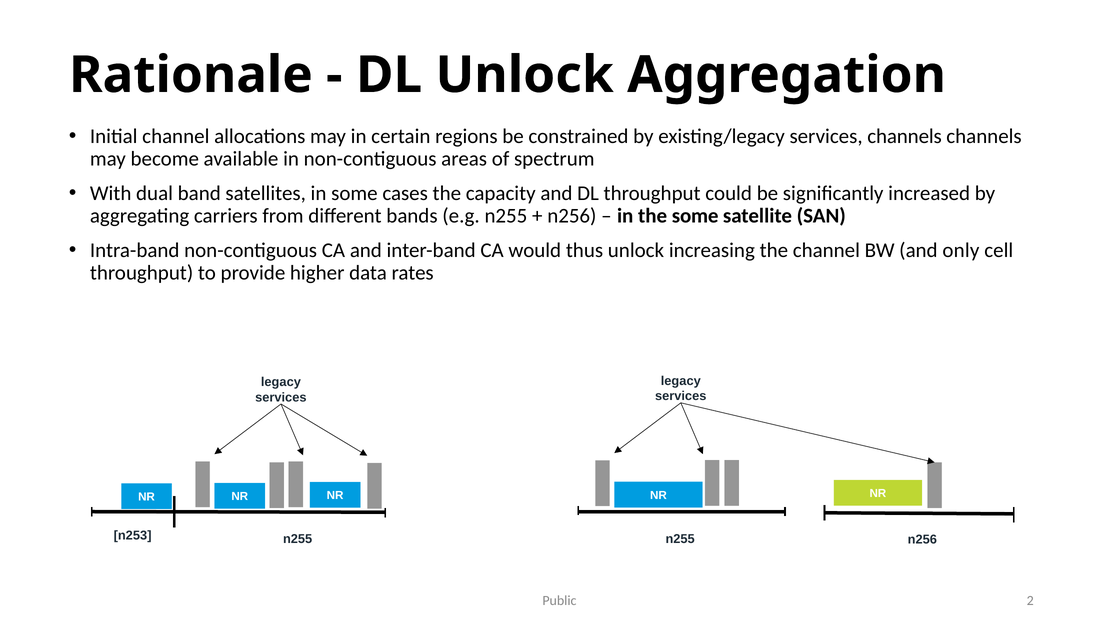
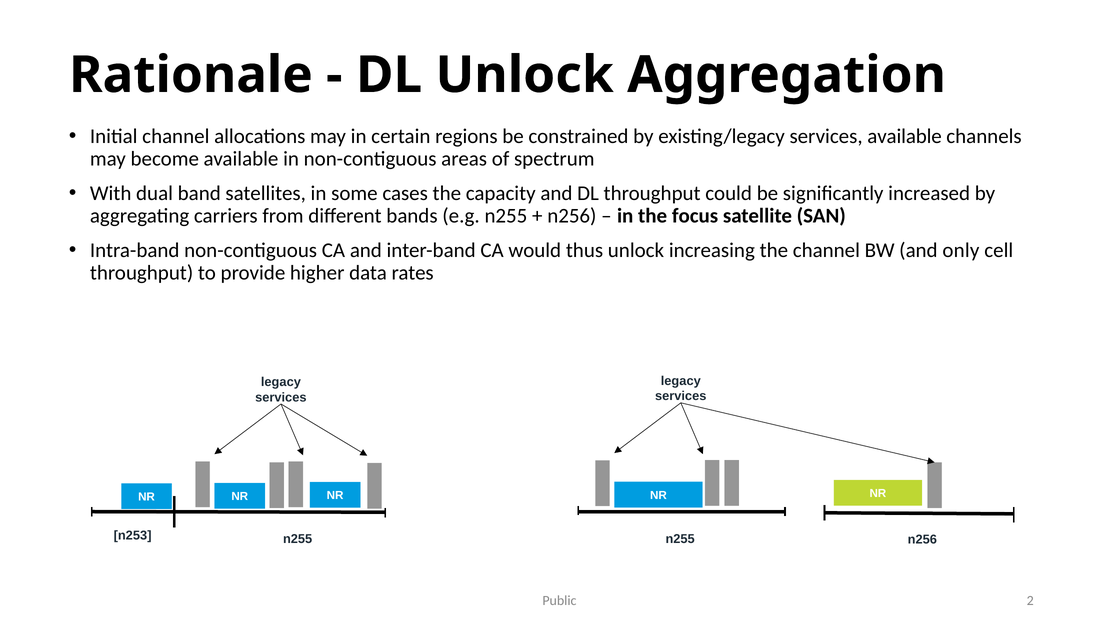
services channels: channels -> available (905, 136)
the some: some -> focus (695, 216)
